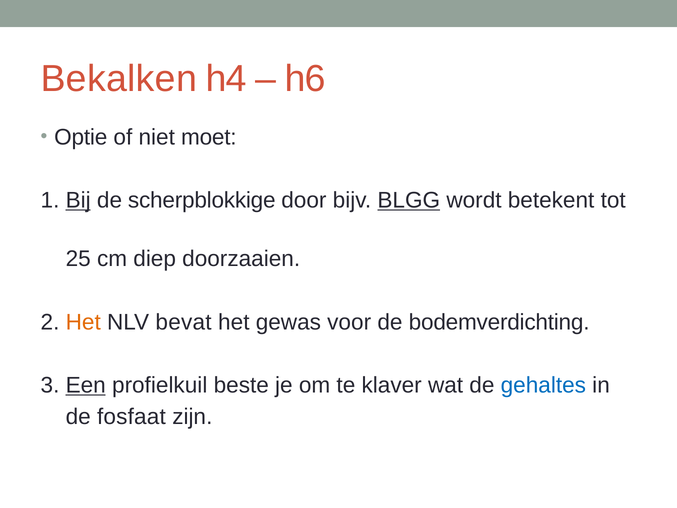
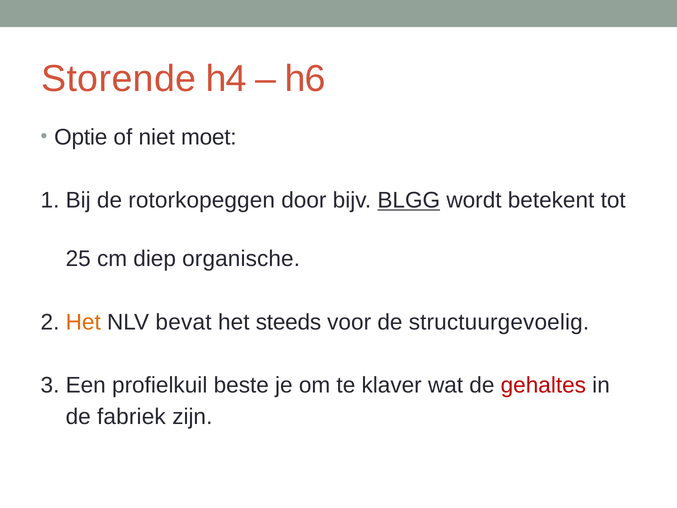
Bekalken: Bekalken -> Storende (119, 79)
Bij underline: present -> none (78, 200)
scherpblokkige: scherpblokkige -> rotorkopeggen (202, 200)
doorzaaien: doorzaaien -> organische (241, 259)
gewas: gewas -> steeds (288, 322)
bodemverdichting: bodemverdichting -> structuurgevoelig (499, 322)
Een underline: present -> none (86, 385)
gehaltes colour: blue -> red (543, 385)
fosfaat: fosfaat -> fabriek (131, 417)
